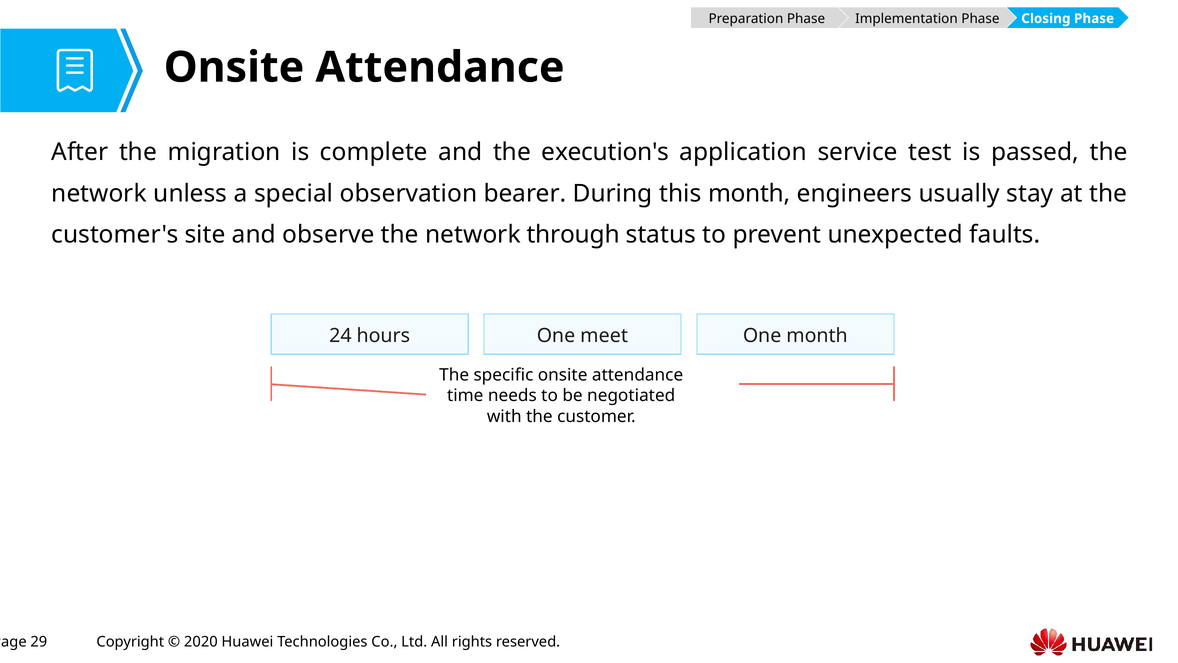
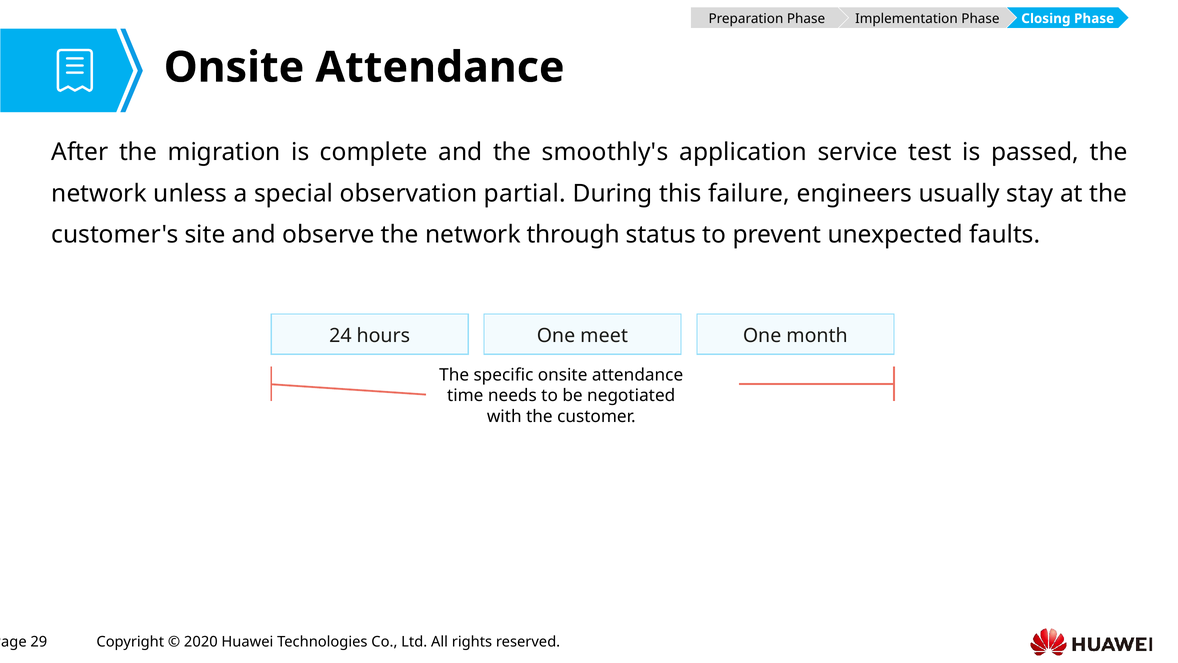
execution's: execution's -> smoothly's (605, 152)
bearer: bearer -> partial (525, 193)
this month: month -> failure (749, 193)
